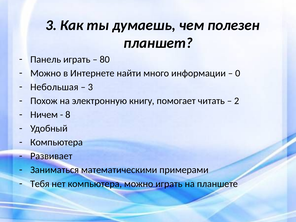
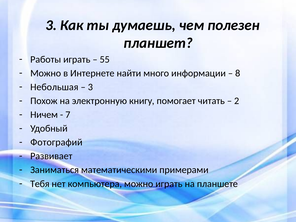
Панель: Панель -> Работы (46, 59)
80: 80 -> 55 (105, 59)
0: 0 -> 8 (238, 73)
8: 8 -> 7 (68, 115)
Компьютера: Компьютера -> Фотографий (56, 142)
